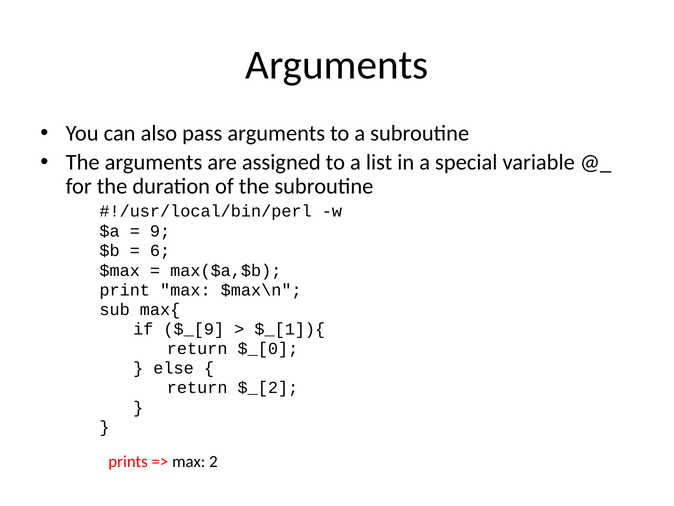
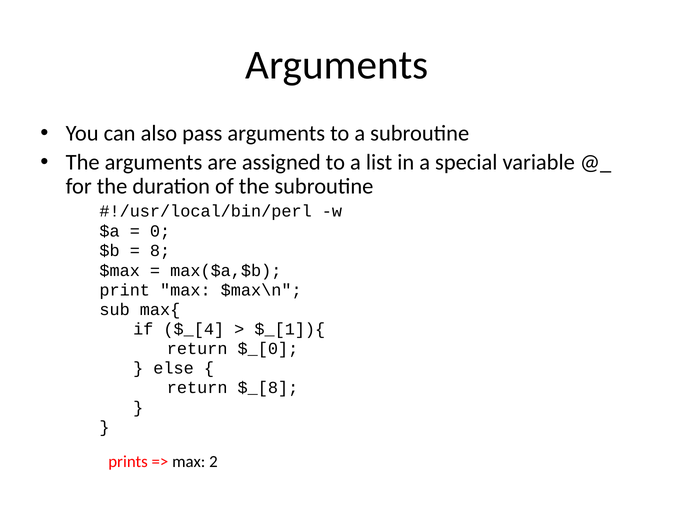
9: 9 -> 0 (160, 231)
6: 6 -> 8 (160, 251)
$_[9: $_[9 -> $_[4 (194, 329)
$_[2: $_[2 -> $_[8 (268, 388)
